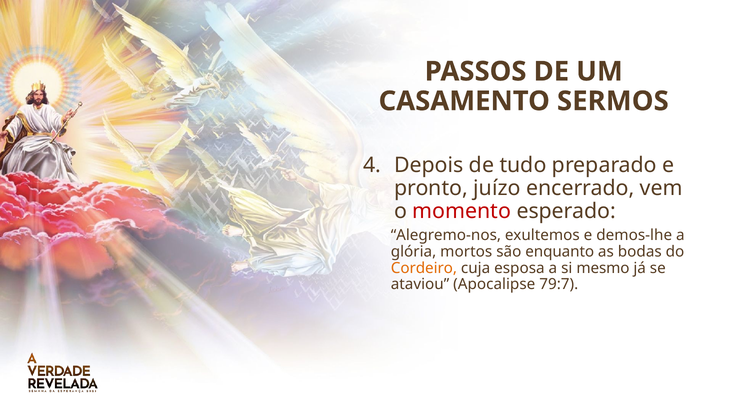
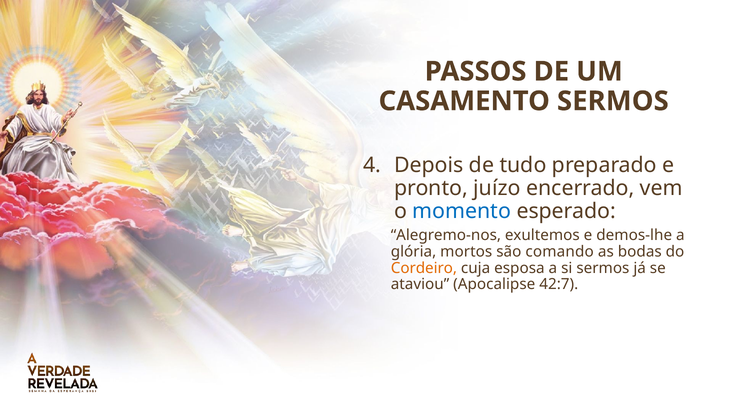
momento colour: red -> blue (462, 211)
enquanto: enquanto -> comando (560, 251)
si mesmo: mesmo -> sermos (603, 268)
79:7: 79:7 -> 42:7 (559, 284)
